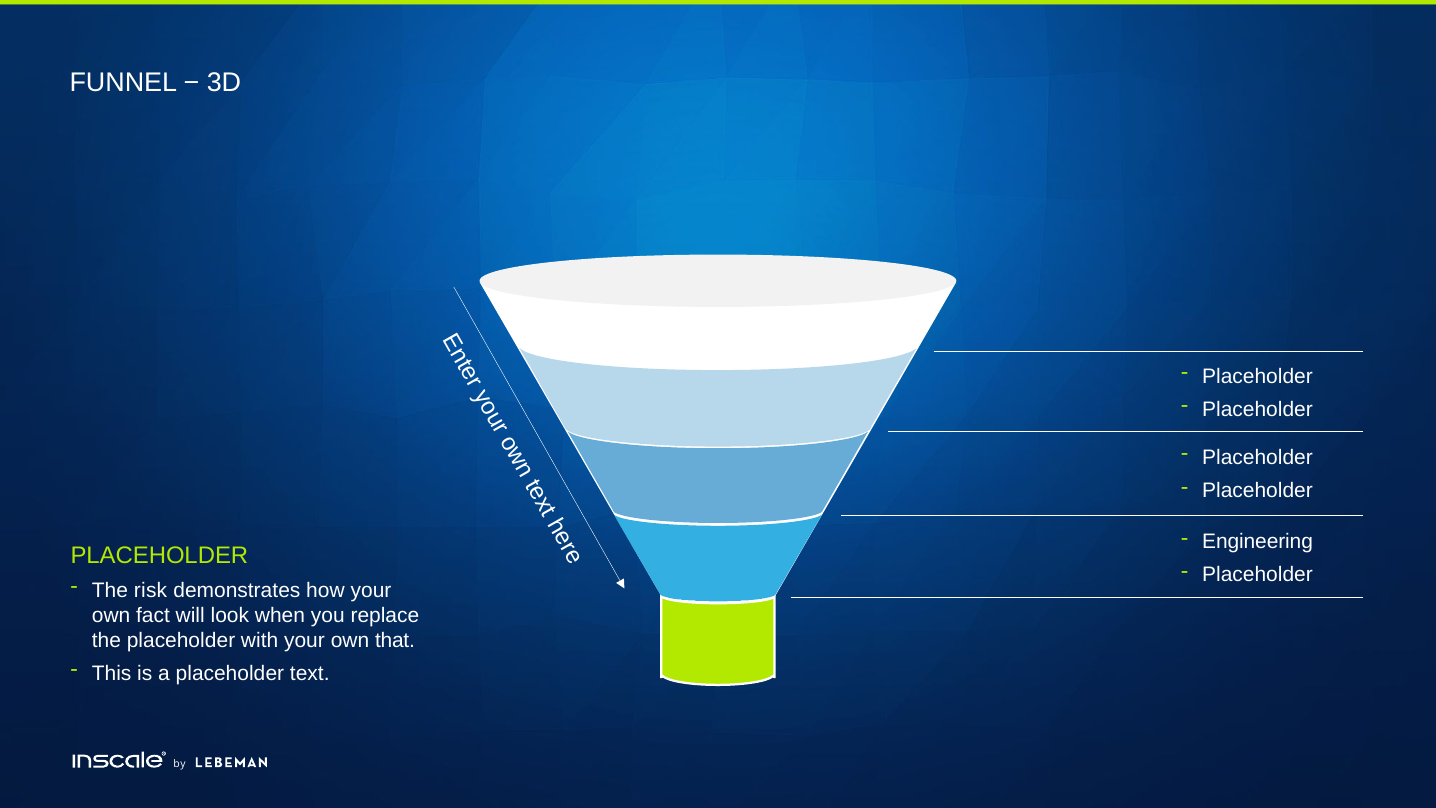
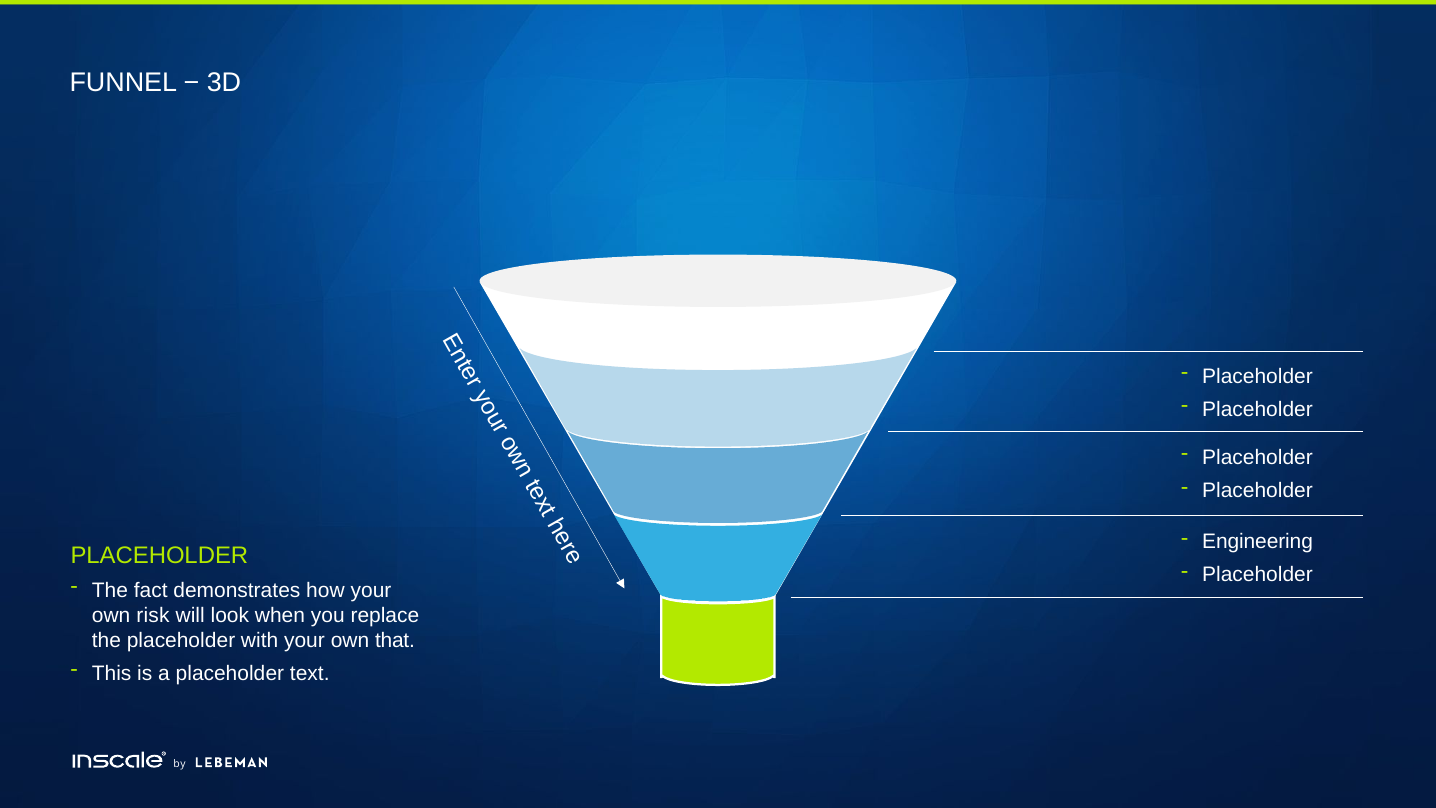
risk: risk -> fact (151, 590)
fact: fact -> risk (153, 615)
